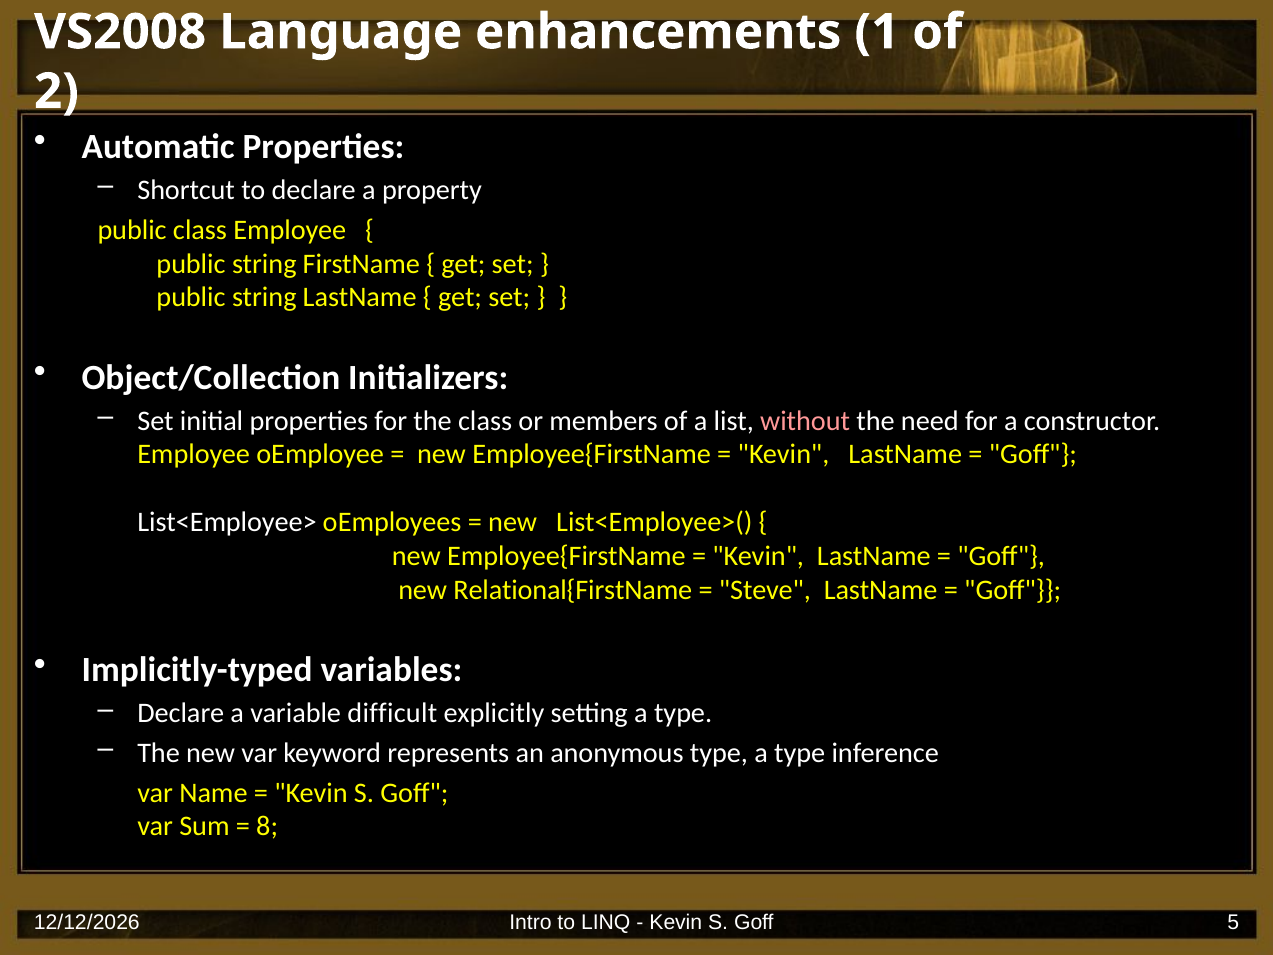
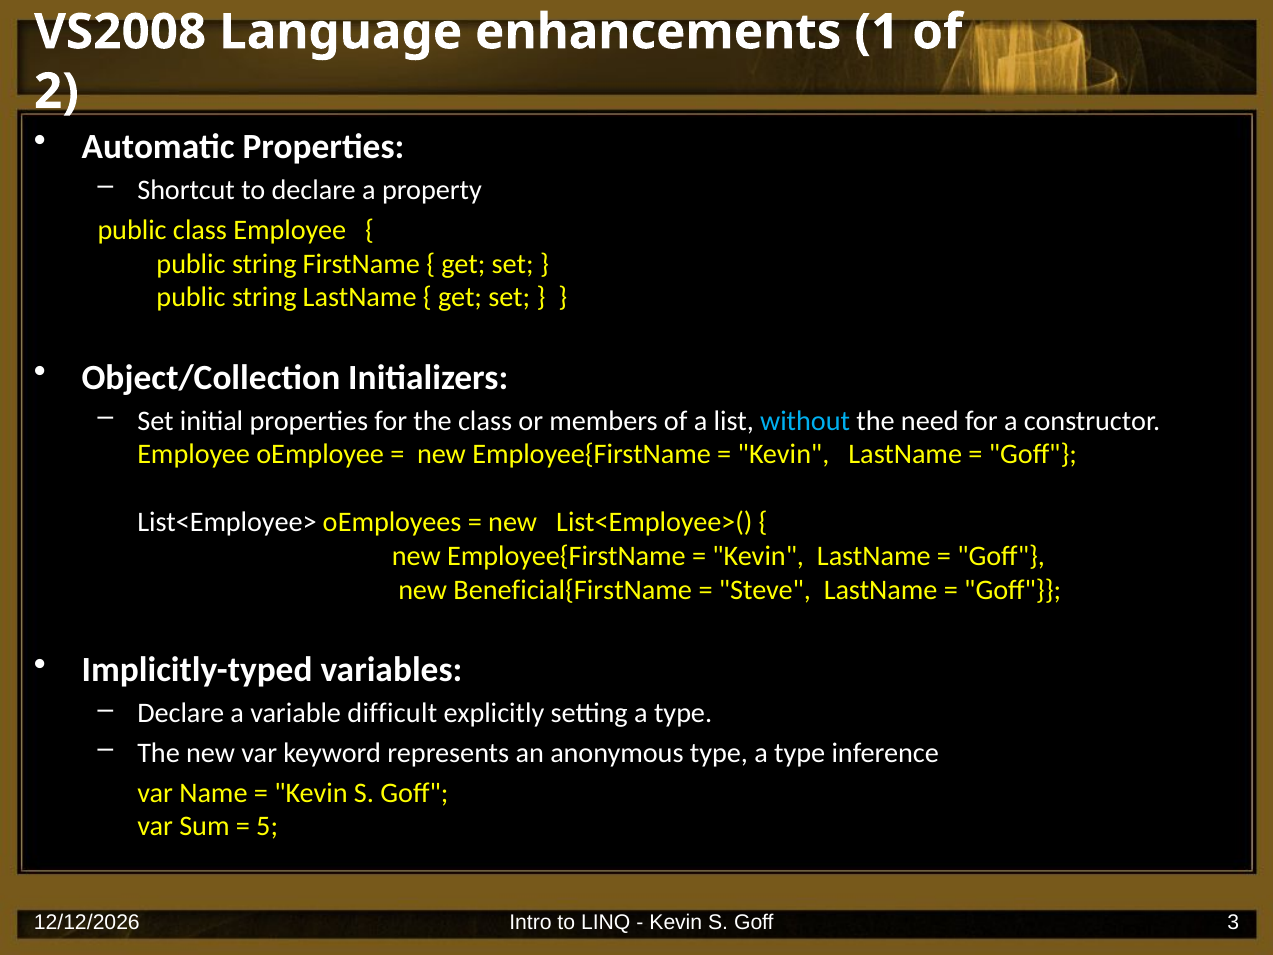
without colour: pink -> light blue (805, 421)
Relational{FirstName: Relational{FirstName -> Beneficial{FirstName (573, 590)
8: 8 -> 5 (267, 826)
5: 5 -> 3 (1233, 922)
